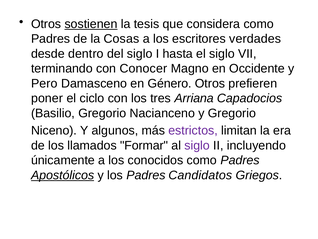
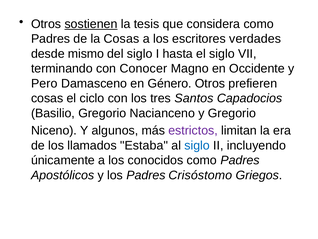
dentro: dentro -> mismo (86, 54)
poner: poner -> cosas (47, 98)
Arriana: Arriana -> Santos (194, 98)
Formar: Formar -> Estaba (144, 145)
siglo colour: purple -> blue (197, 145)
Apostólicos underline: present -> none (63, 175)
Candidatos: Candidatos -> Crisóstomo (200, 175)
